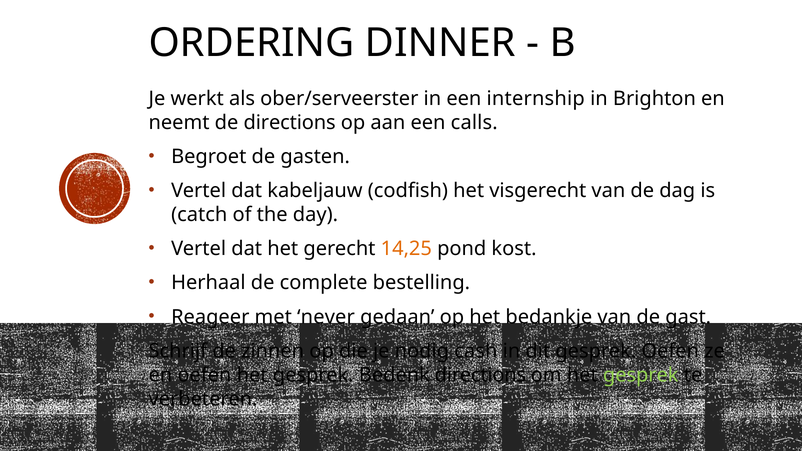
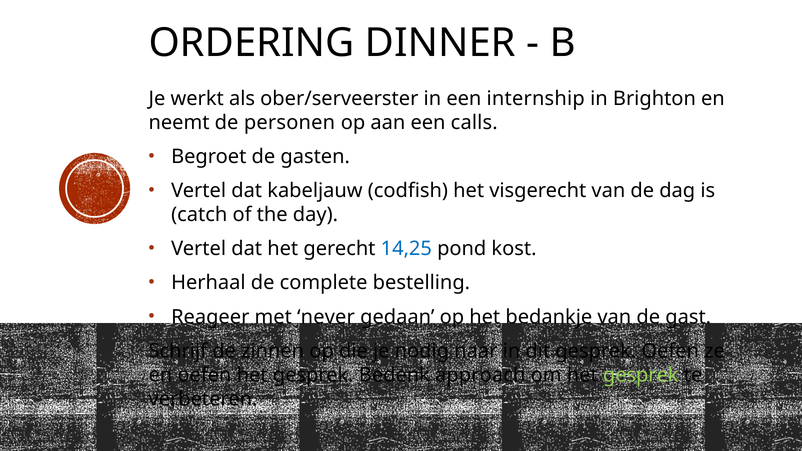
de directions: directions -> personen (290, 123)
14,25 colour: orange -> blue (406, 249)
cash: cash -> naar (476, 351)
Bedenk directions: directions -> approach (480, 375)
